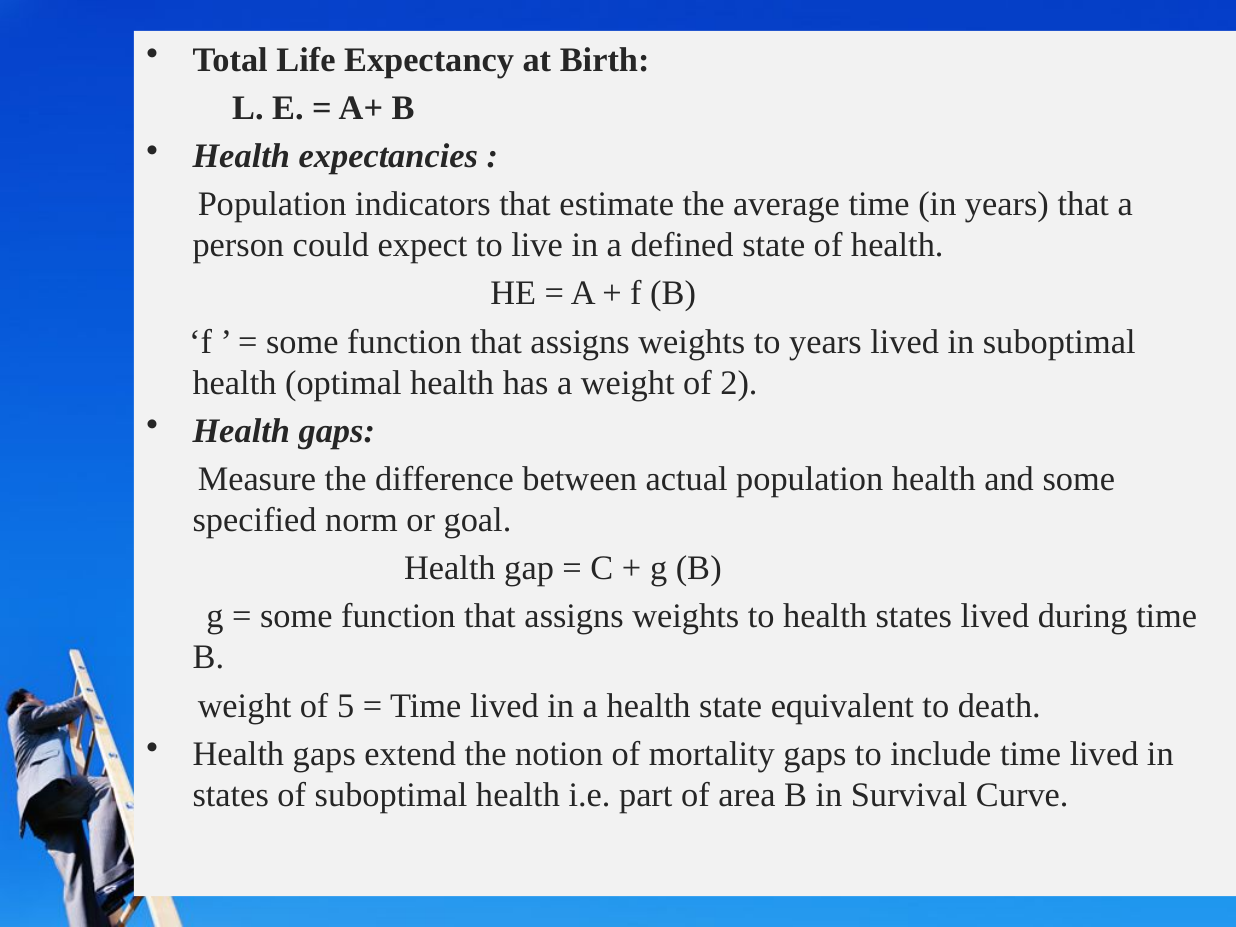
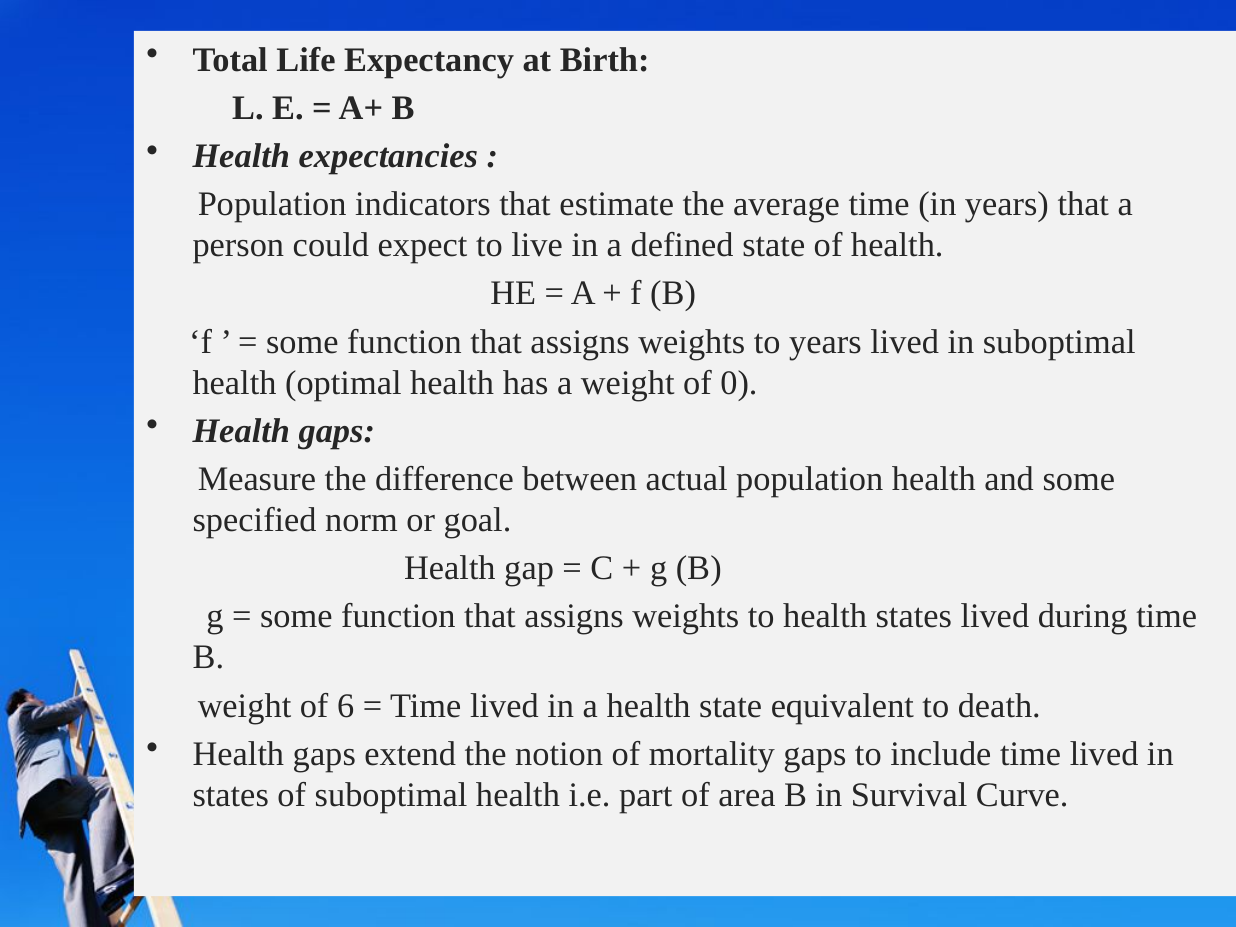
2: 2 -> 0 (739, 383)
5: 5 -> 6 (346, 706)
